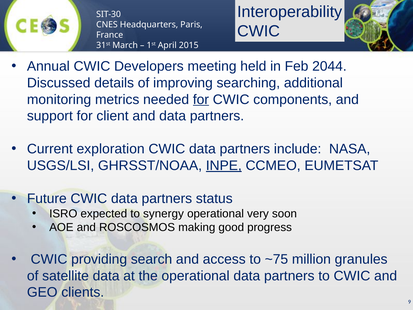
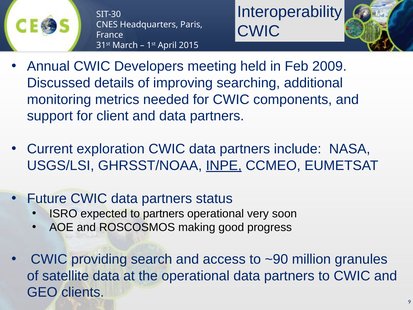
2044: 2044 -> 2009 (329, 66)
for underline: present -> none (201, 99)
to synergy: synergy -> partners (164, 213)
~75: ~75 -> ~90 (276, 259)
